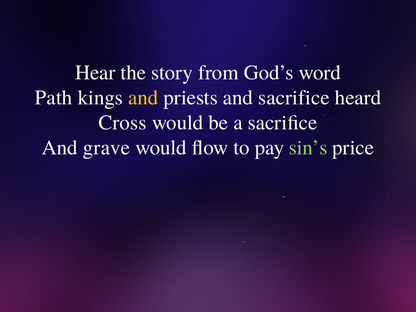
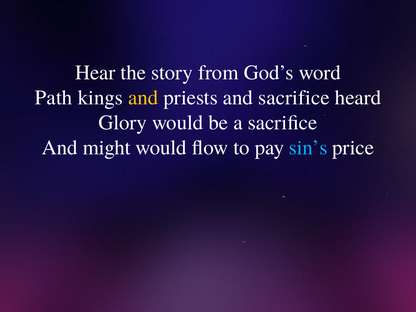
Cross: Cross -> Glory (123, 123)
grave: grave -> might (107, 148)
sin’s colour: light green -> light blue (308, 148)
